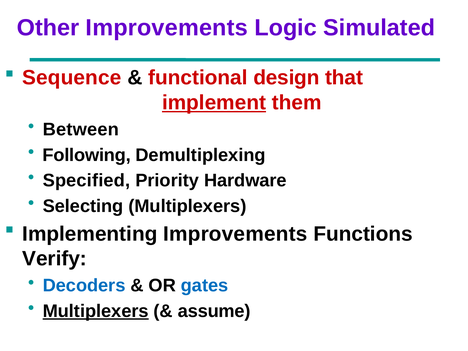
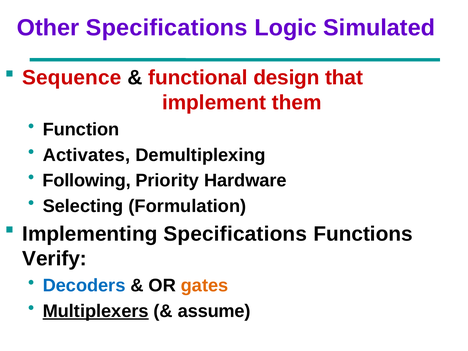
Other Improvements: Improvements -> Specifications (167, 28)
implement underline: present -> none (214, 103)
Between: Between -> Function (81, 130)
Following: Following -> Activates (86, 155)
Specified: Specified -> Following (87, 181)
Selecting Multiplexers: Multiplexers -> Formulation (187, 206)
Implementing Improvements: Improvements -> Specifications (235, 234)
gates colour: blue -> orange (205, 286)
